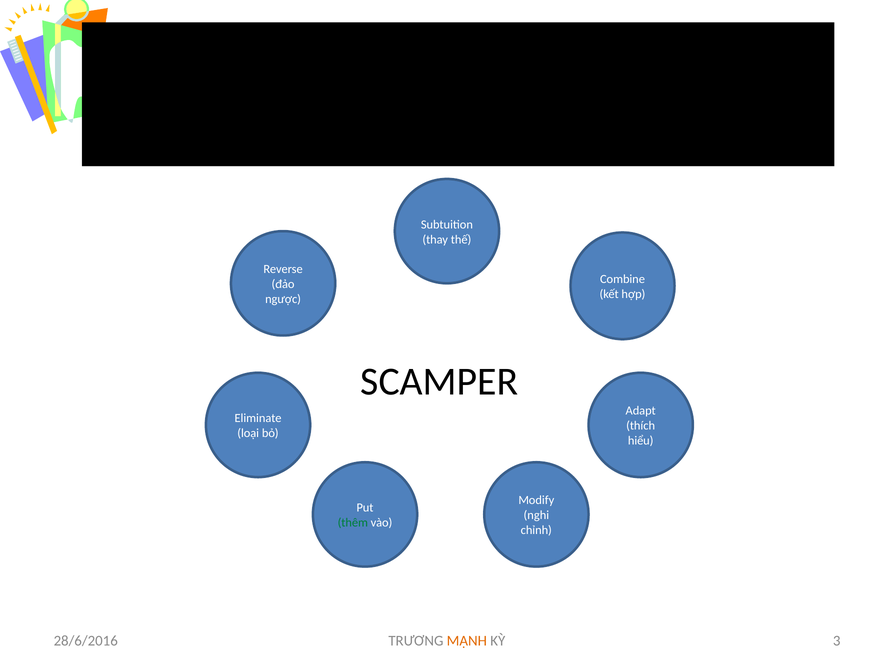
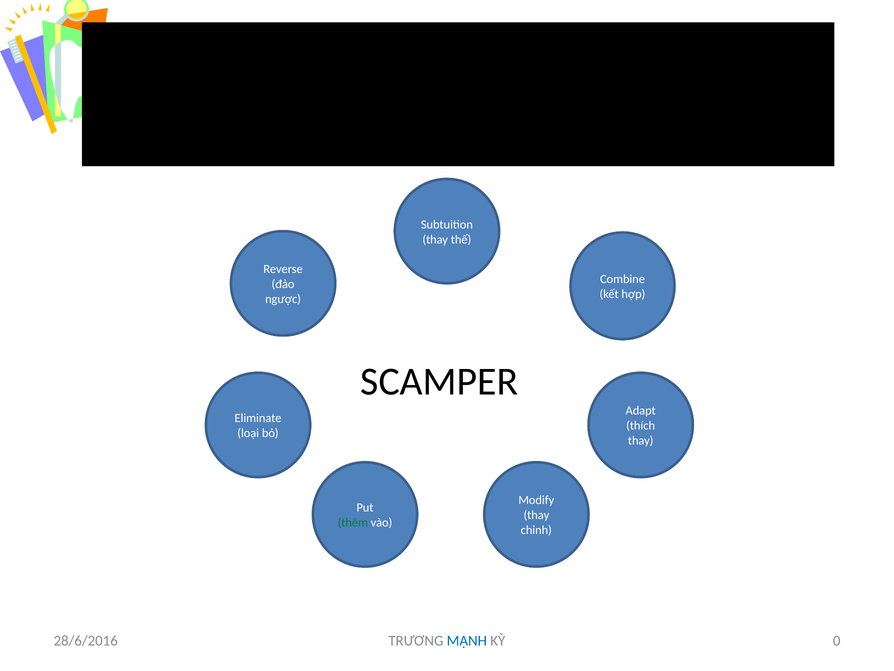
hiểu: hiểu -> thay (641, 440)
nghi: nghi -> thay (536, 515)
MẠNH colour: orange -> blue (467, 640)
3: 3 -> 0 (837, 640)
